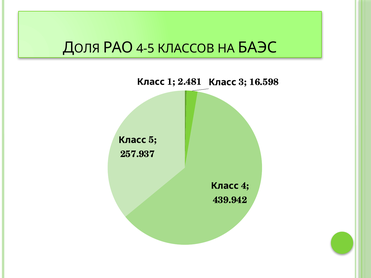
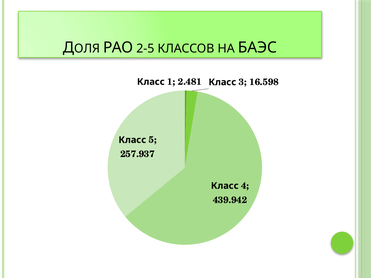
4-5: 4-5 -> 2-5 (145, 48)
